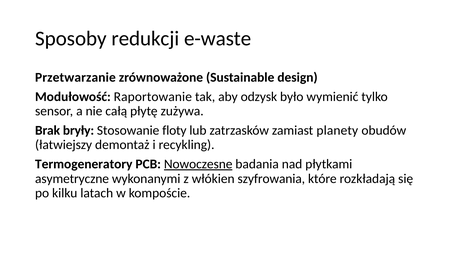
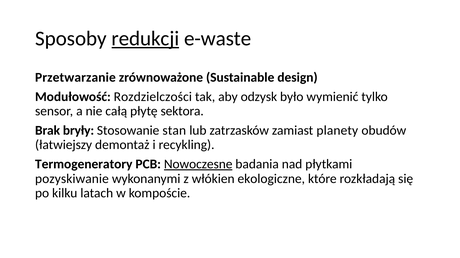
redukcji underline: none -> present (145, 39)
Raportowanie: Raportowanie -> Rozdzielczości (153, 97)
zużywa: zużywa -> sektora (182, 112)
floty: floty -> stan (174, 131)
asymetryczne: asymetryczne -> pozyskiwanie (72, 179)
szyfrowania: szyfrowania -> ekologiczne (271, 179)
